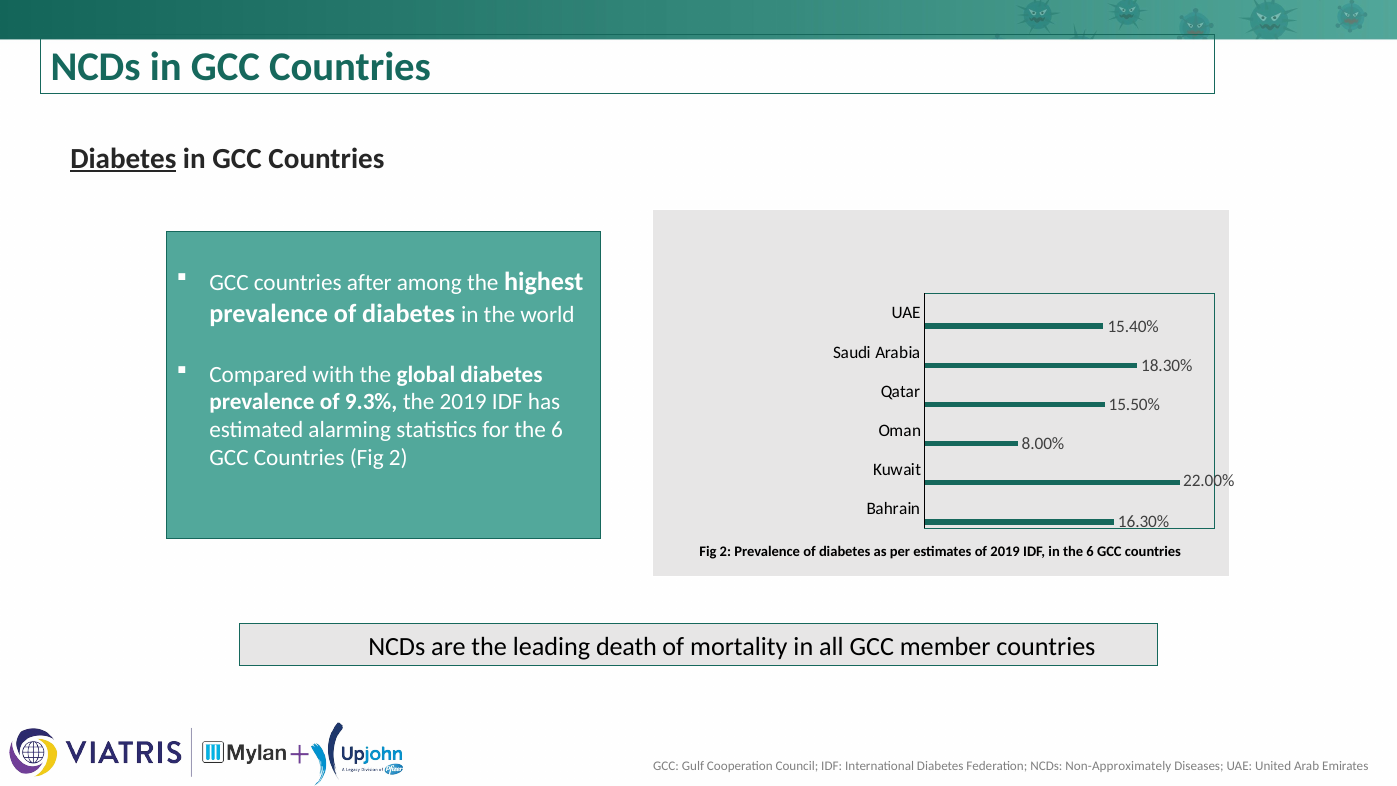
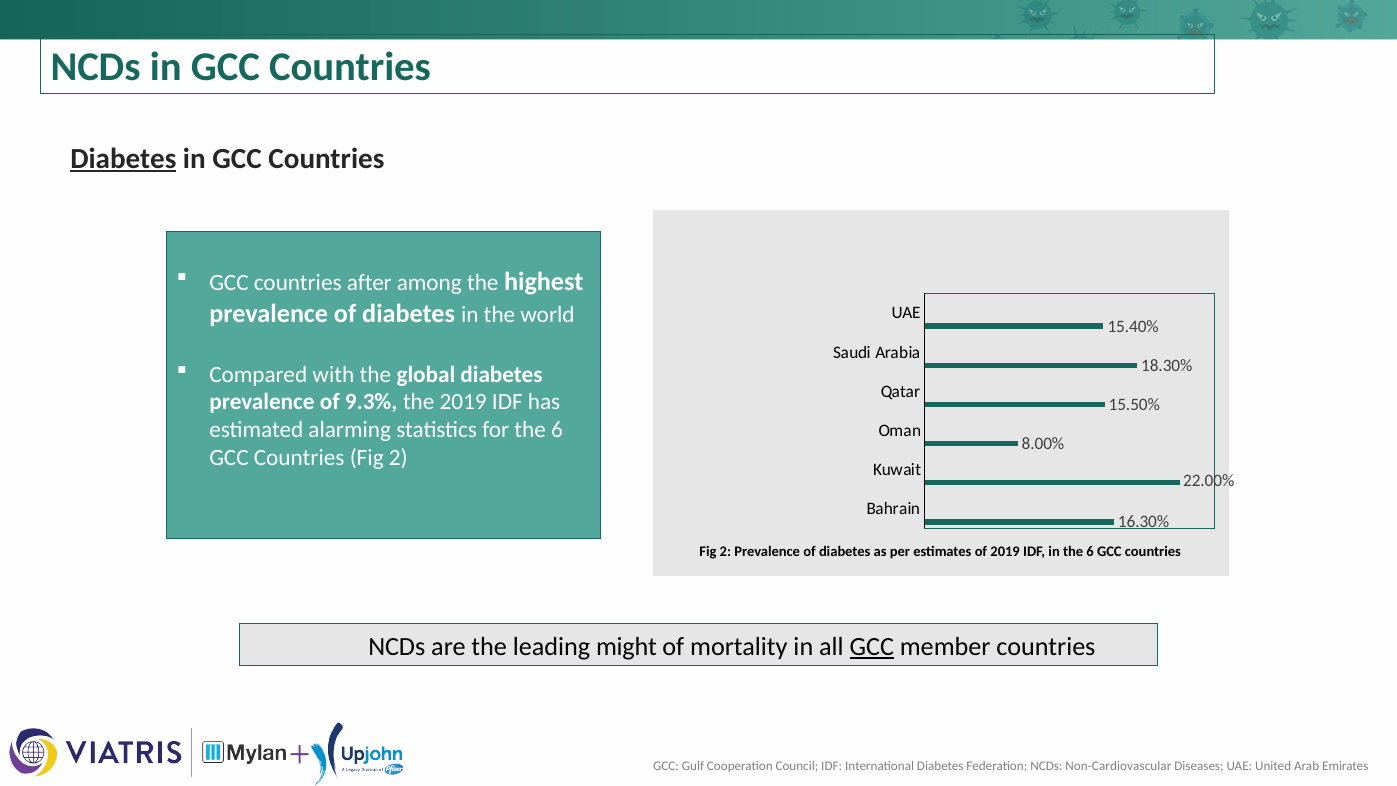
death: death -> might (626, 646)
GCC underline: none -> present (872, 646)
Non-Approximately: Non-Approximately -> Non-Cardiovascular (1118, 766)
